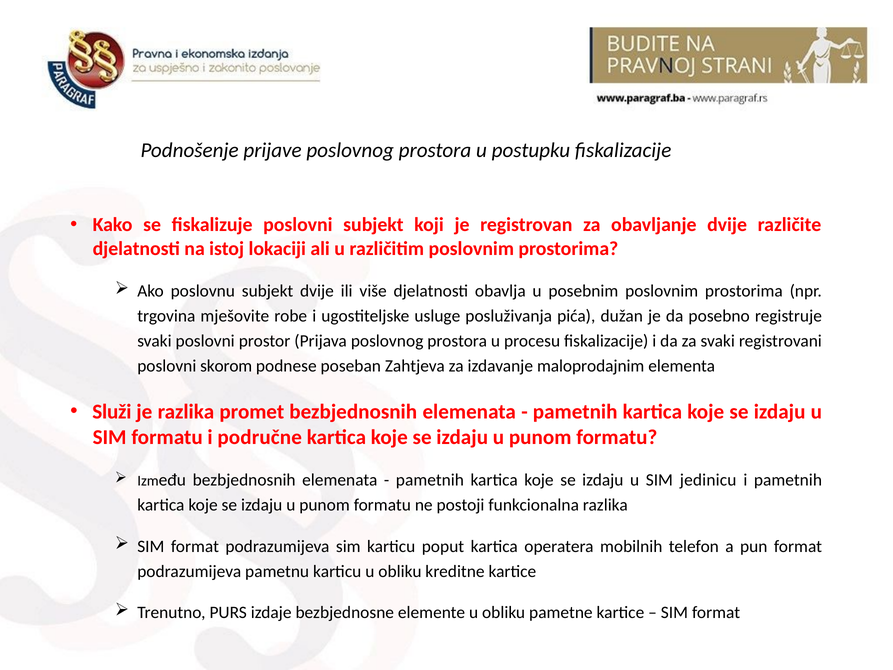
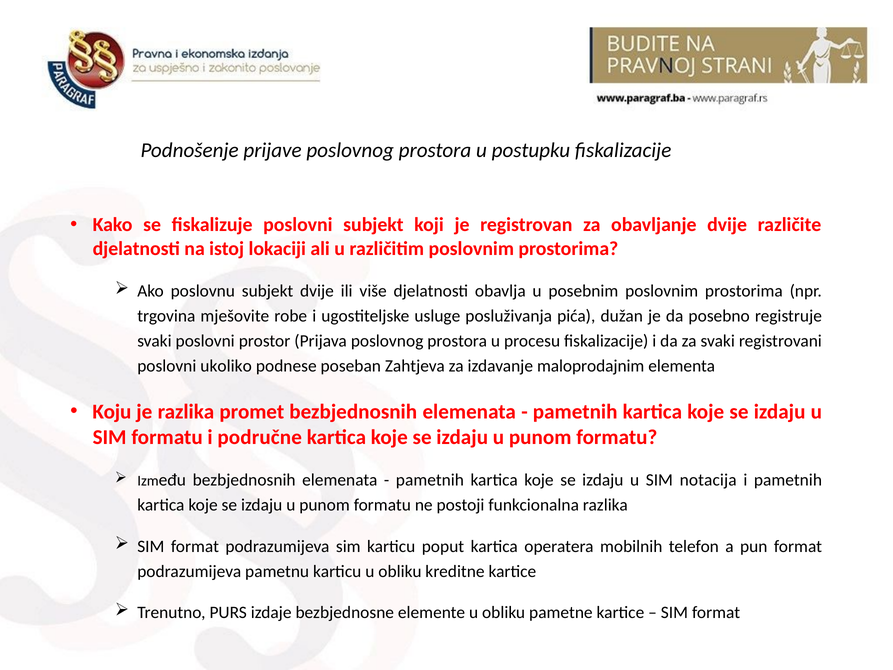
skorom: skorom -> ukoliko (226, 366)
Služi: Služi -> Koju (112, 412)
jedinicu: jedinicu -> notacija (708, 480)
